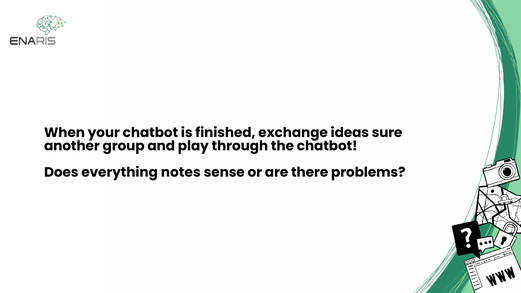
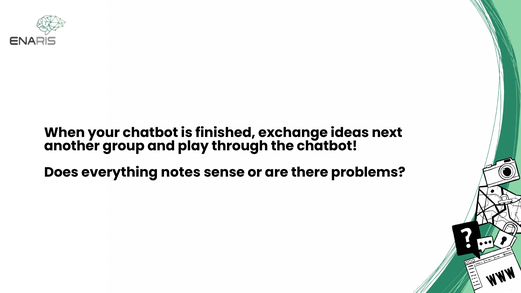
sure: sure -> next (387, 133)
